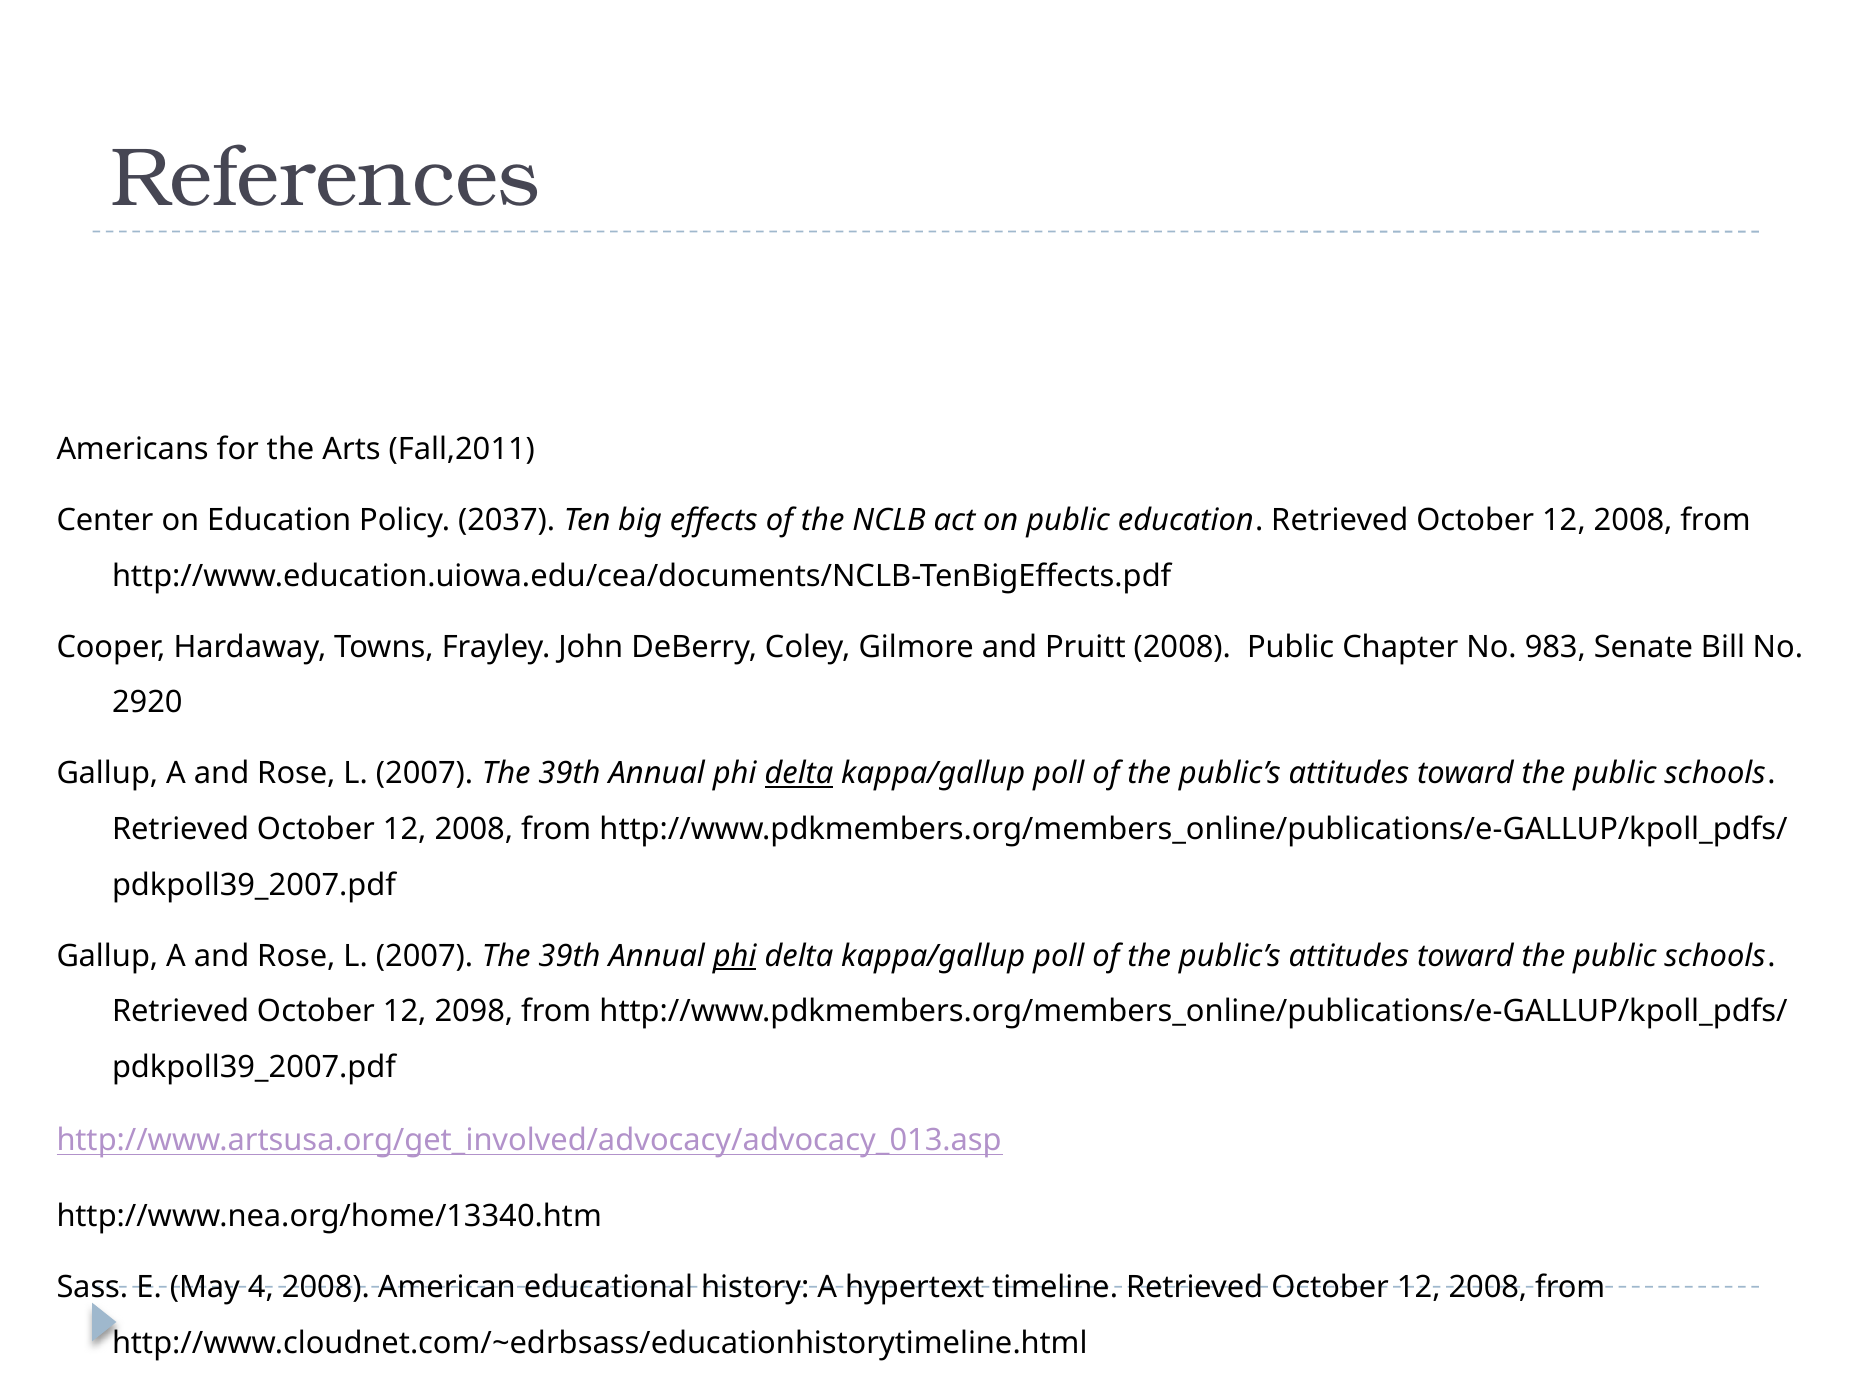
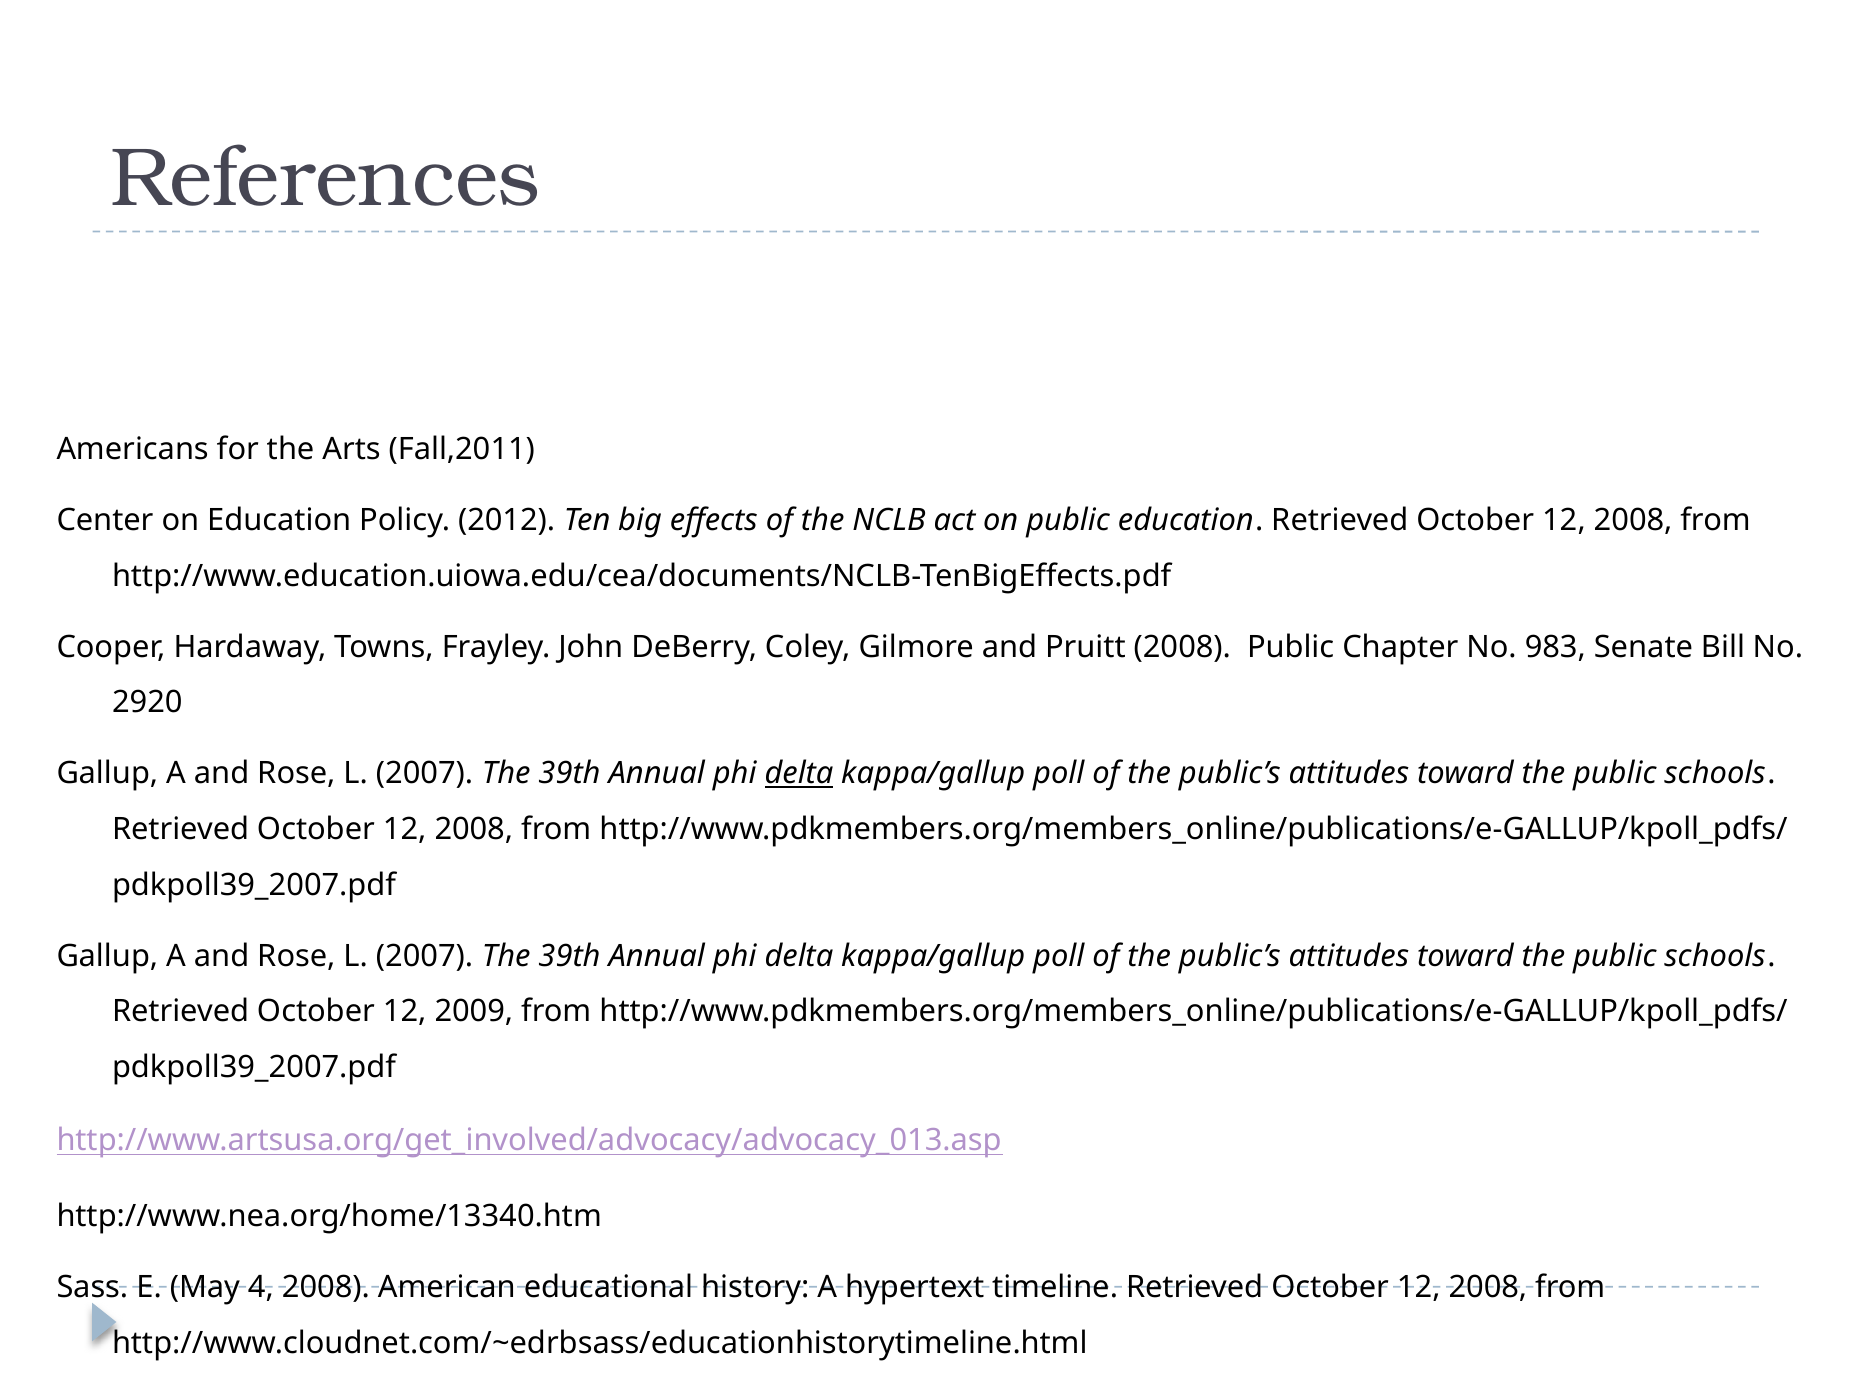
2037: 2037 -> 2012 (507, 521)
phi underline: present -> none (735, 956)
2098: 2098 -> 2009 (474, 1011)
